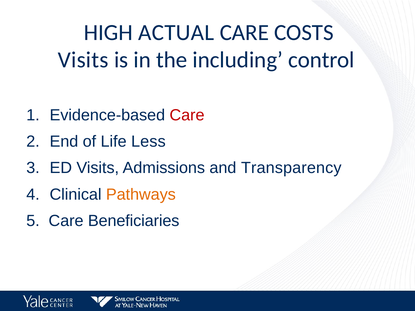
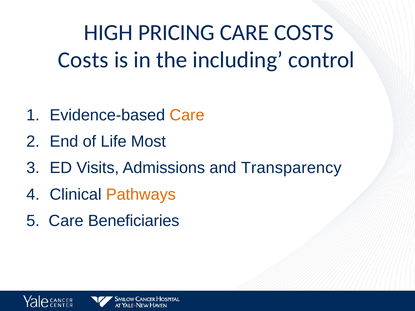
ACTUAL: ACTUAL -> PRICING (176, 32)
Visits: Visits -> Costs (83, 60)
Care colour: red -> orange (187, 115)
Less: Less -> Most (148, 142)
